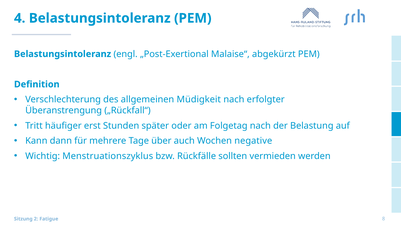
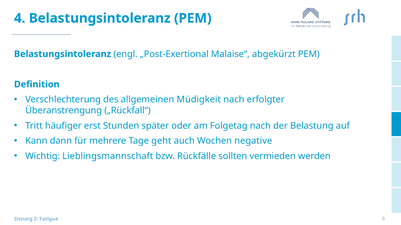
über: über -> geht (161, 141)
Menstruationszyklus: Menstruationszyklus -> Lieblingsmannschaft (108, 156)
